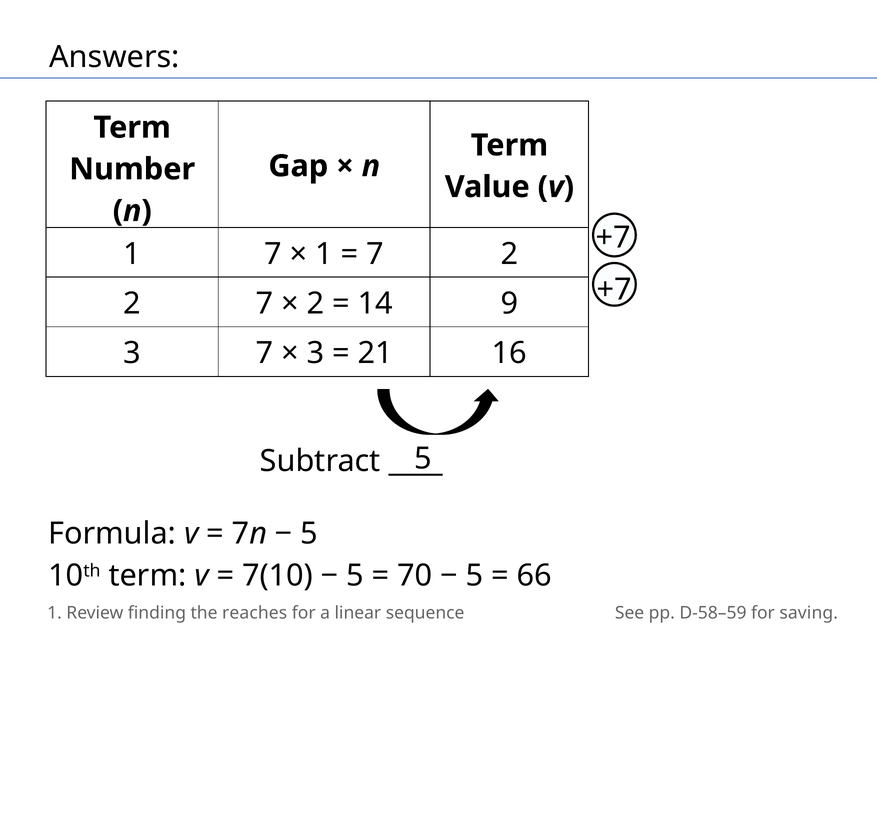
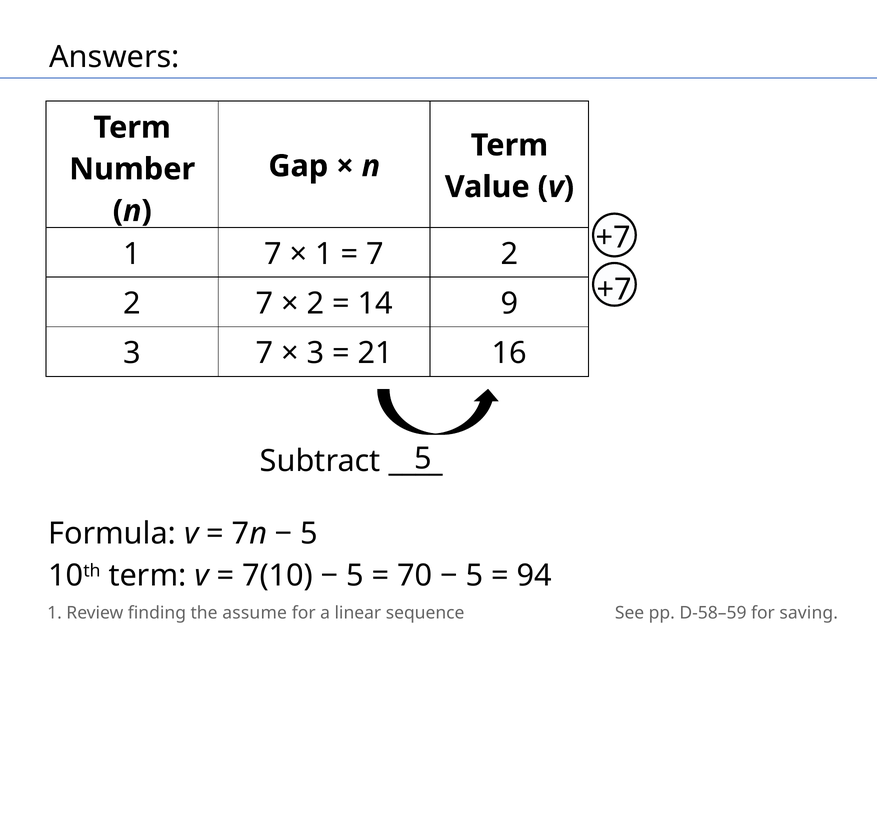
66: 66 -> 94 (534, 576)
reaches: reaches -> assume (255, 613)
